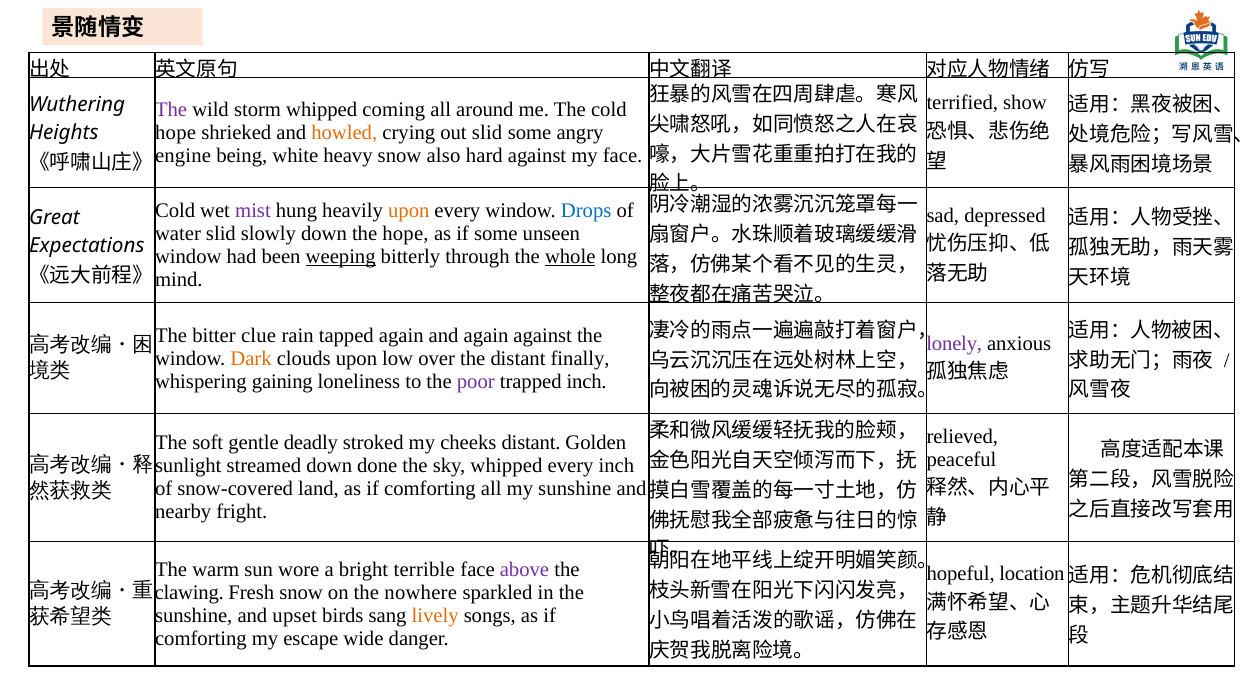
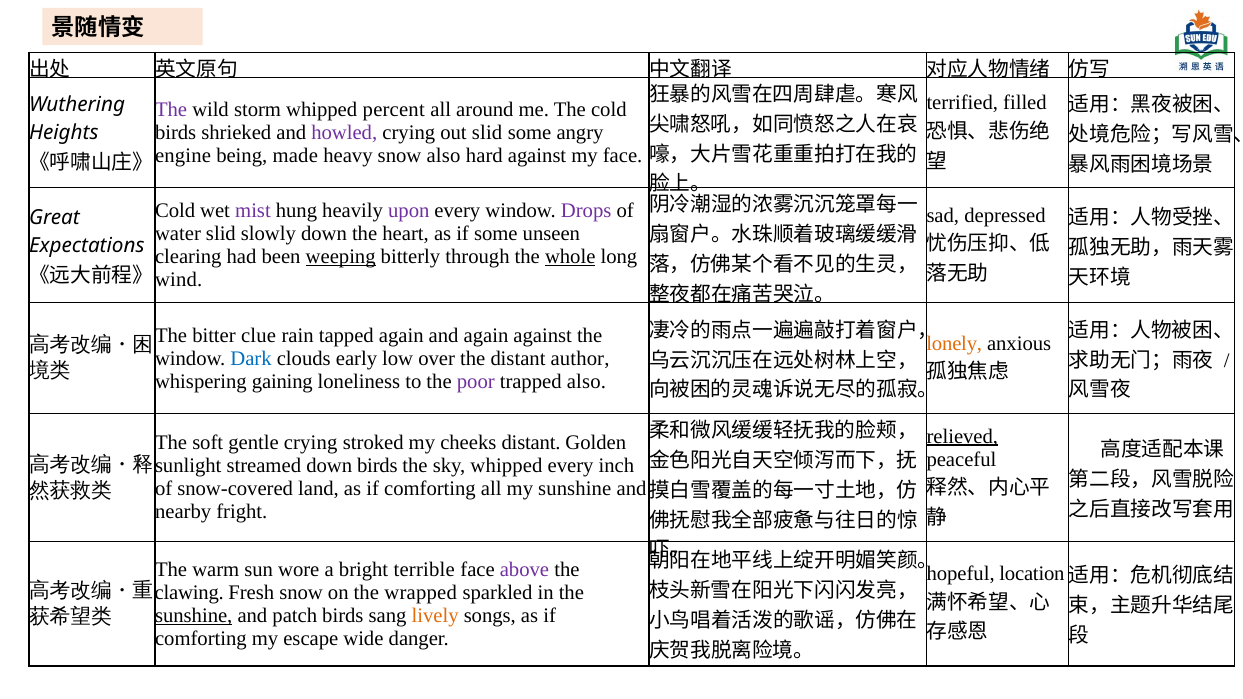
show: show -> filled (1025, 103)
coming: coming -> percent (394, 110)
hope: hope -> birds (176, 133)
howled colour: orange -> purple (344, 133)
white: white -> made (295, 156)
upon colour: orange -> purple (409, 211)
Drops colour: blue -> purple (586, 211)
the hope: hope -> heart (406, 234)
window: window -> clearing (188, 257)
mind: mind -> wind (179, 280)
lonely colour: purple -> orange (954, 343)
Dark colour: orange -> blue (251, 358)
clouds upon: upon -> early (357, 358)
finally: finally -> author (580, 358)
trapped inch: inch -> also (586, 381)
relieved underline: none -> present (962, 436)
gentle deadly: deadly -> crying (311, 443)
down done: done -> birds (377, 466)
nowhere: nowhere -> wrapped (421, 592)
sunshine underline: none -> present (194, 615)
upset: upset -> patch (295, 615)
